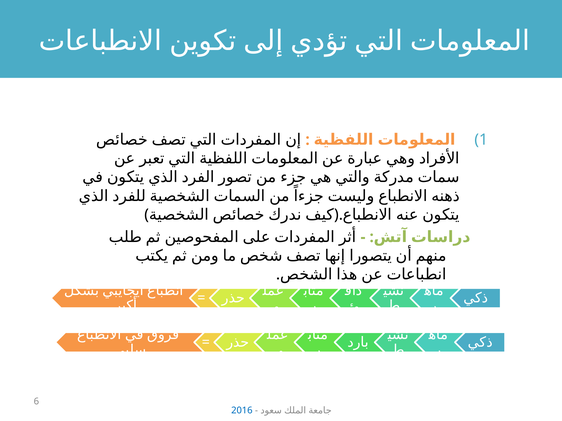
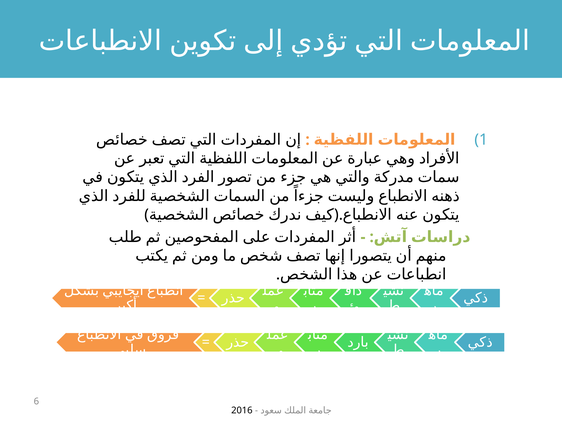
2016 colour: blue -> black (242, 411)
